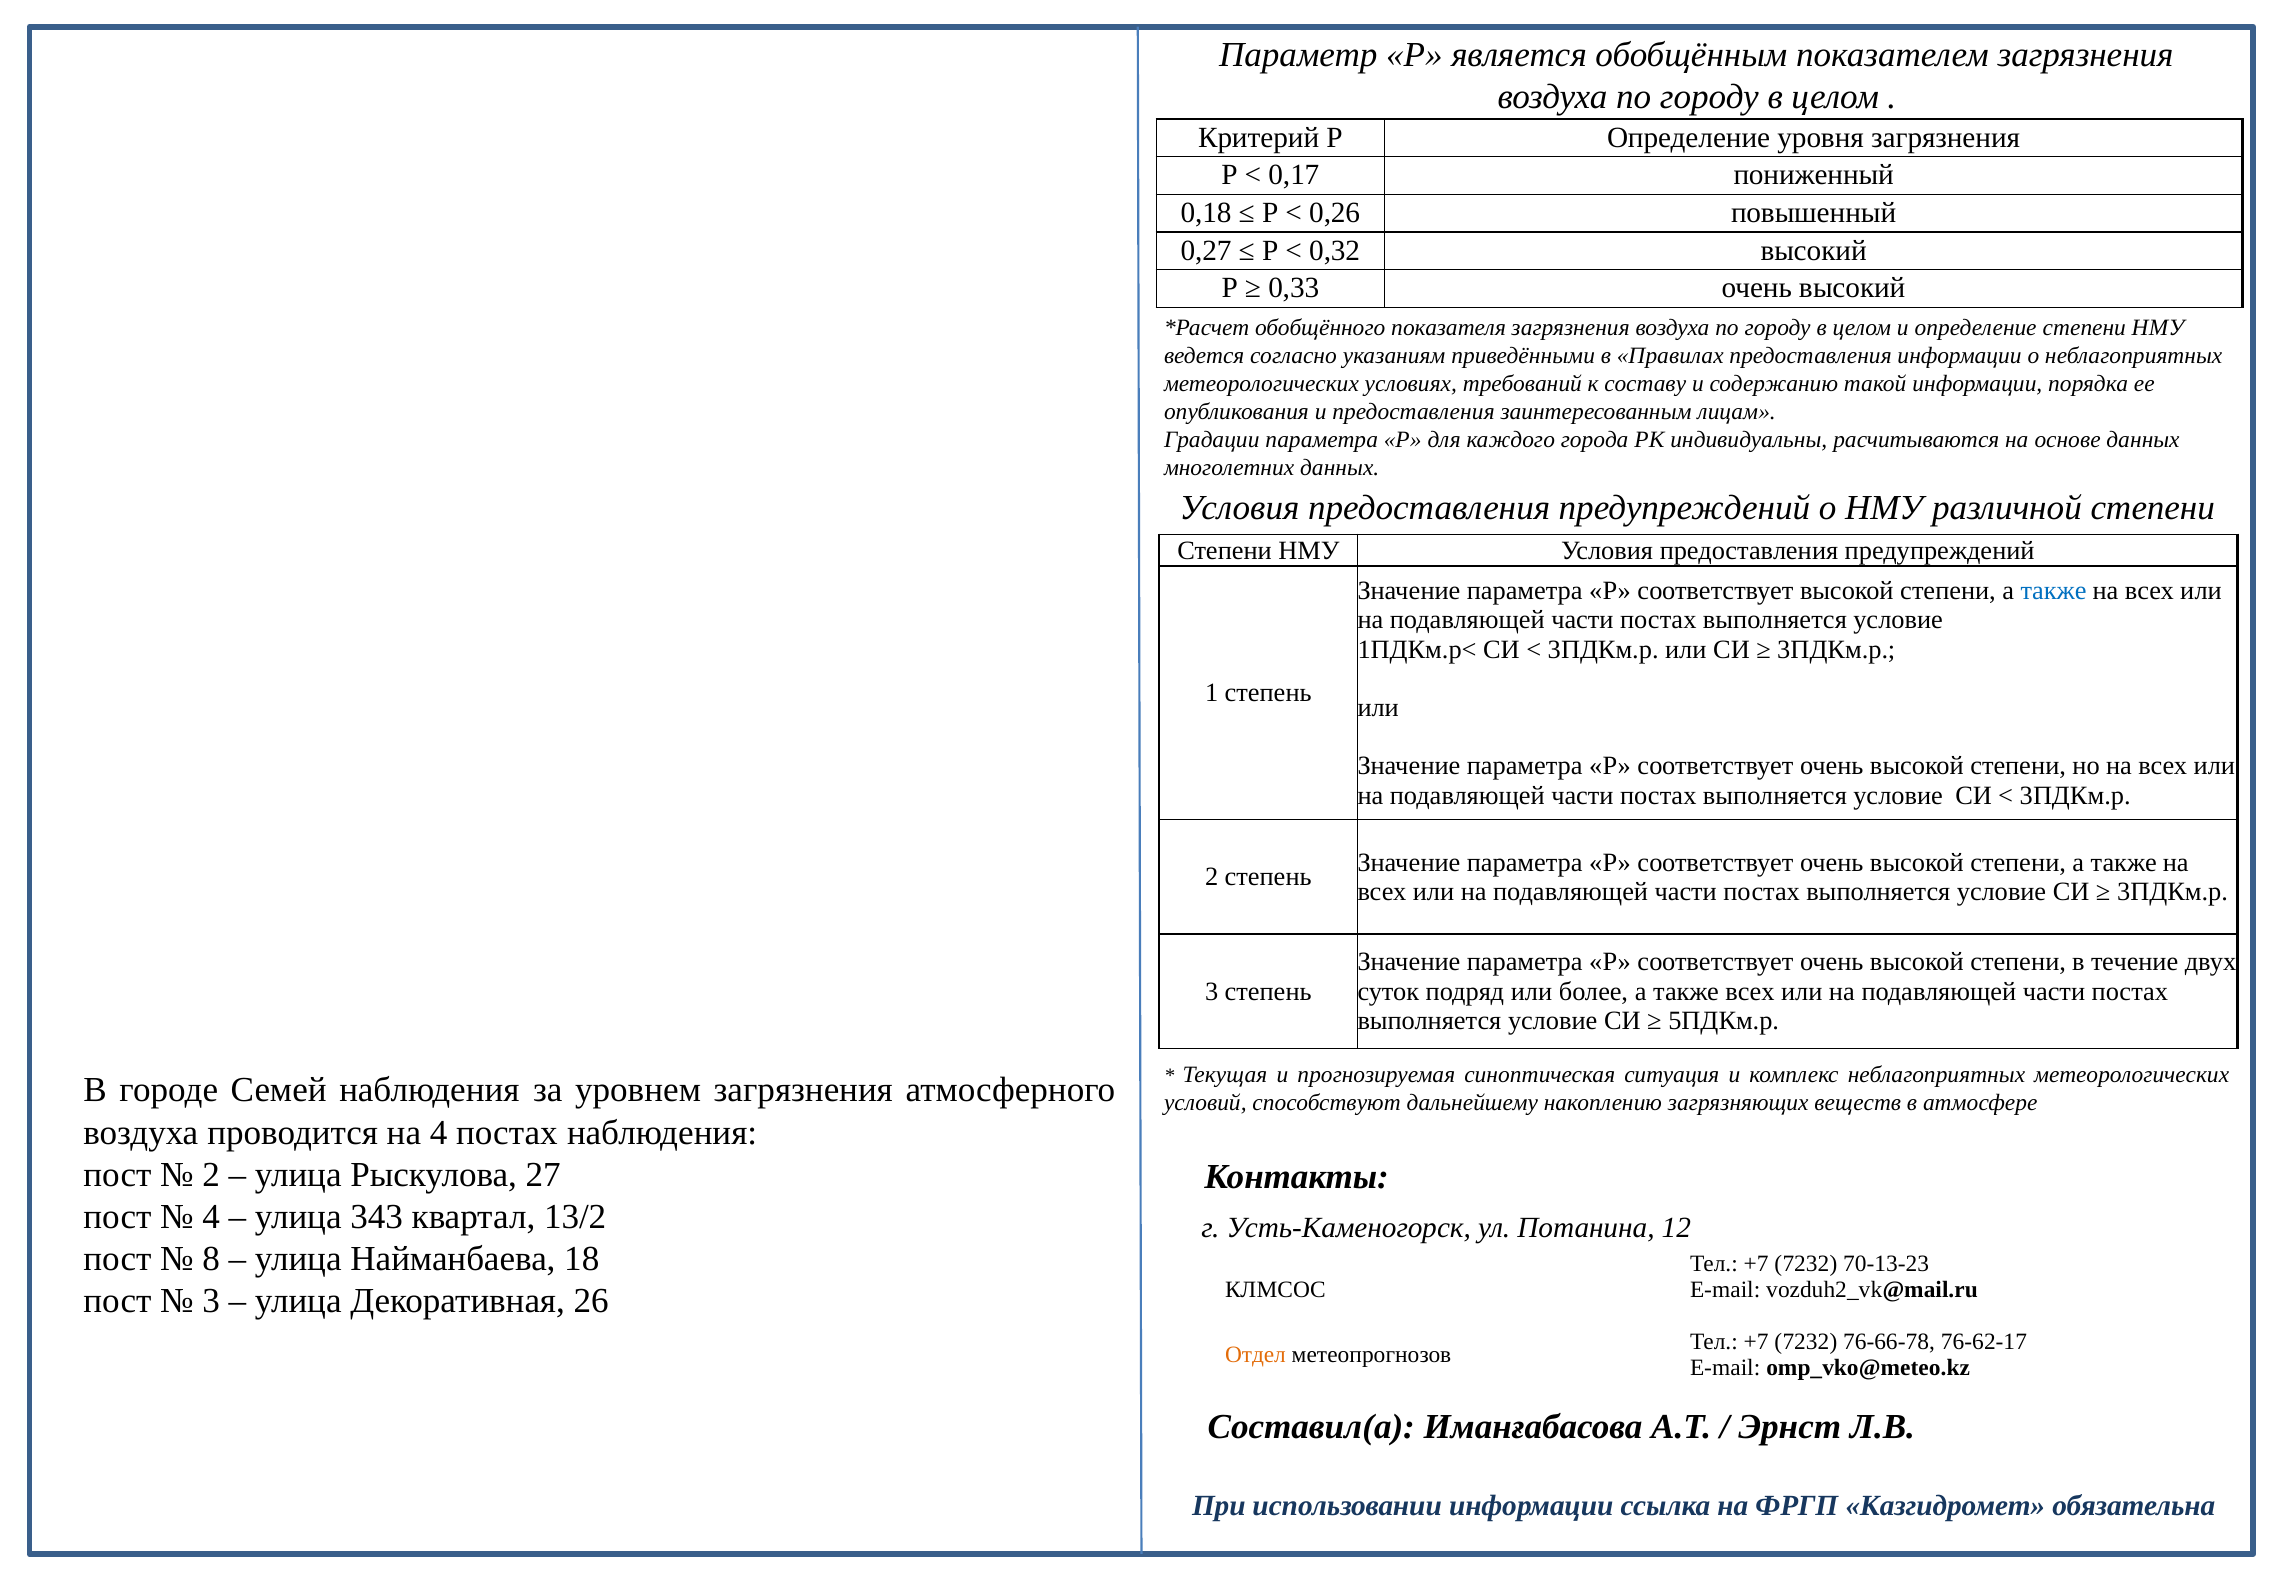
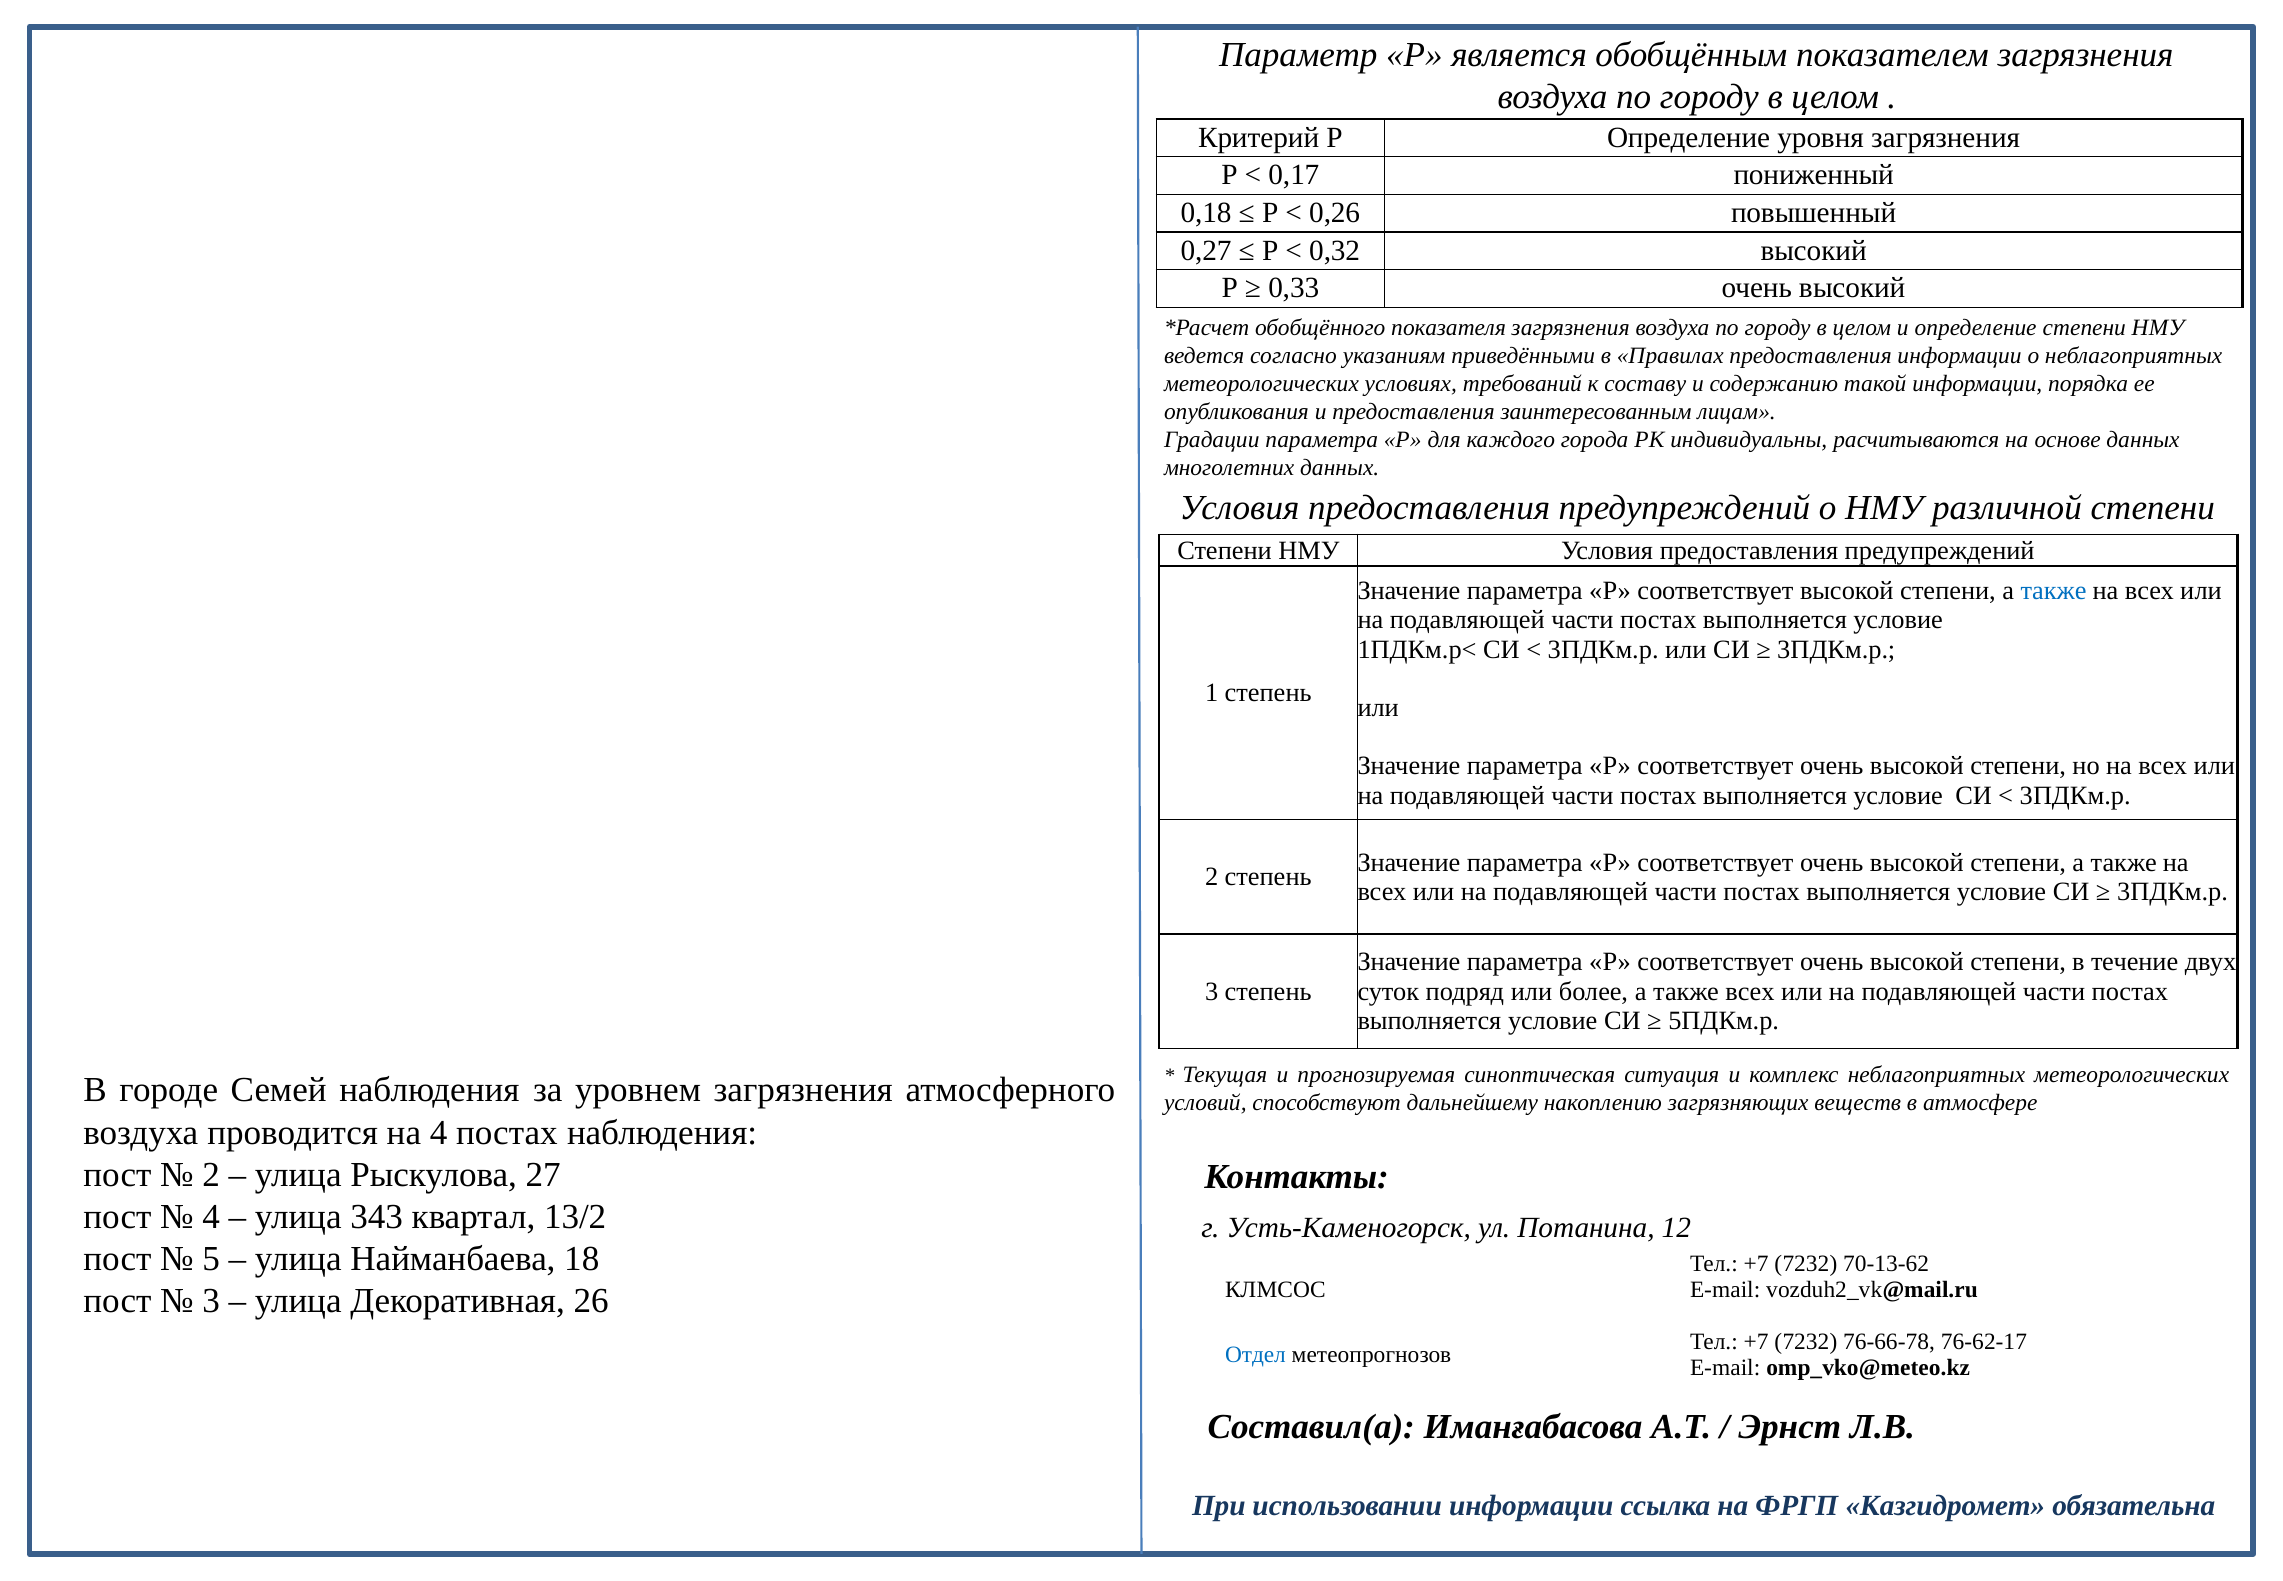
8: 8 -> 5 (211, 1259)
70-13-23: 70-13-23 -> 70-13-62 (1886, 1264)
Отдел colour: orange -> blue (1255, 1354)
